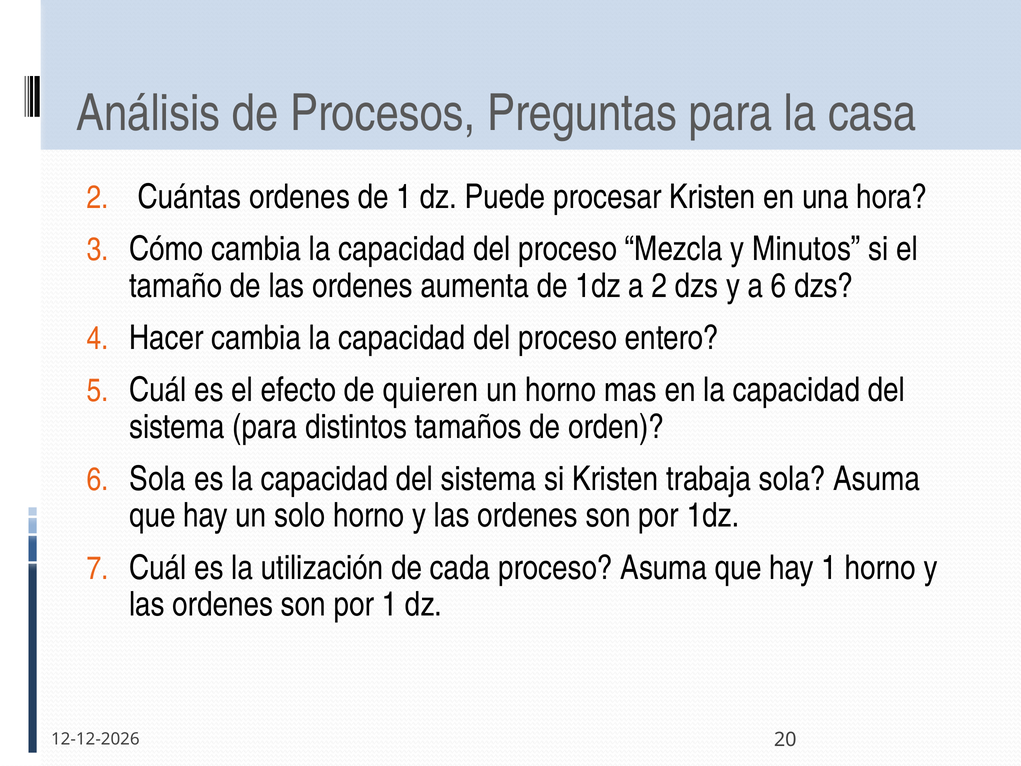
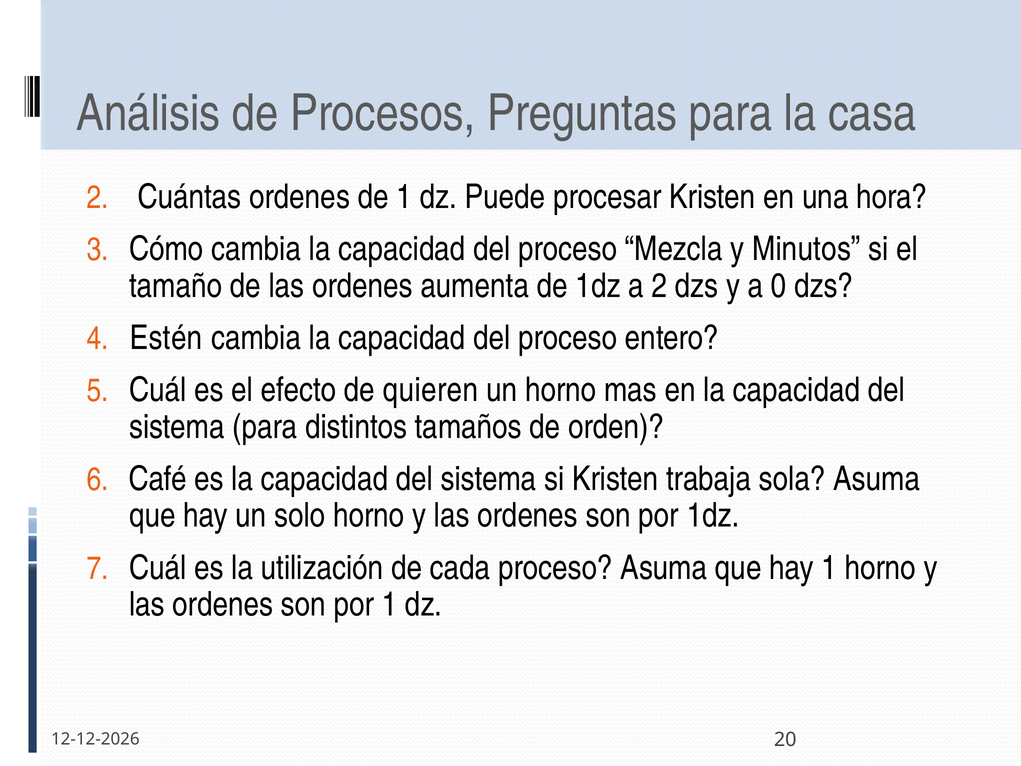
a 6: 6 -> 0 (779, 286)
Hacer: Hacer -> Estén (166, 338)
Sola: Sola -> Café (158, 479)
